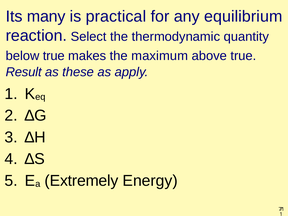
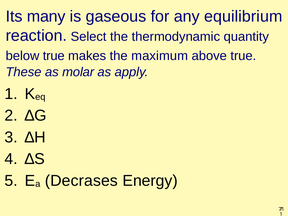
practical: practical -> gaseous (116, 16)
Result: Result -> These (24, 72)
these: these -> molar (78, 72)
Extremely: Extremely -> Decrases (81, 181)
